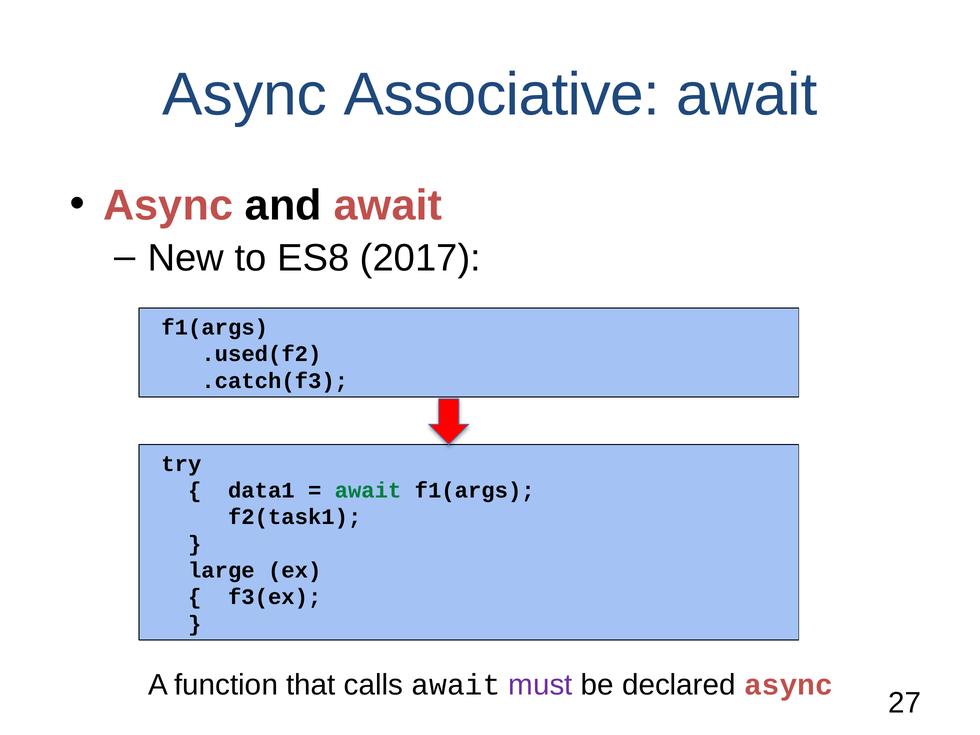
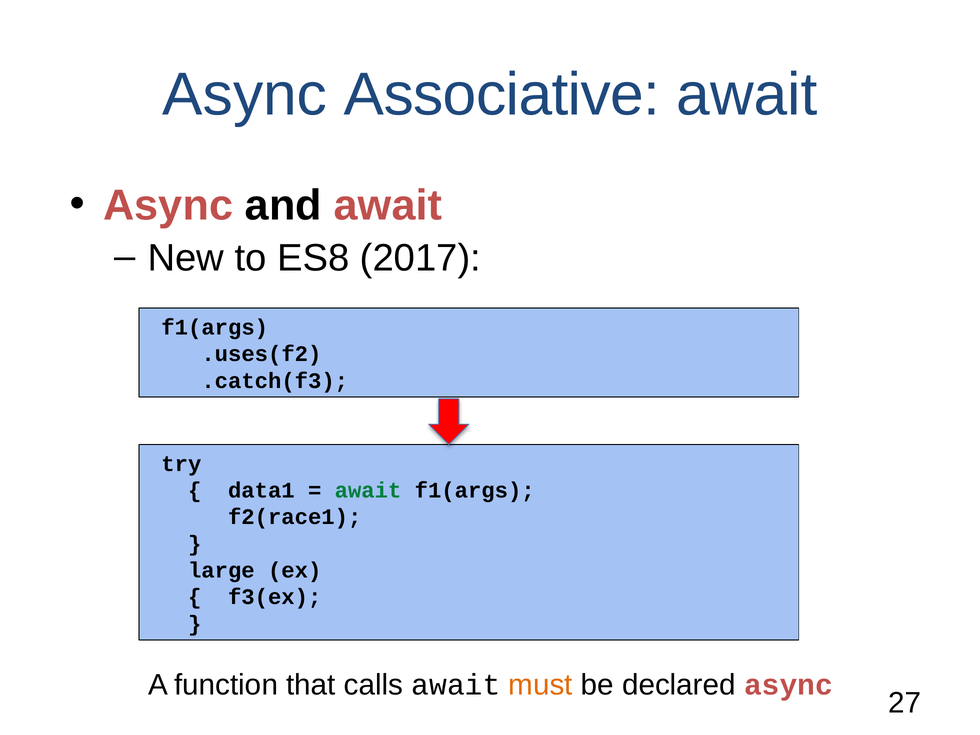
.used(f2: .used(f2 -> .uses(f2 (261, 354)
f2(task1: f2(task1 -> f2(race1 (295, 517)
must colour: purple -> orange (541, 685)
